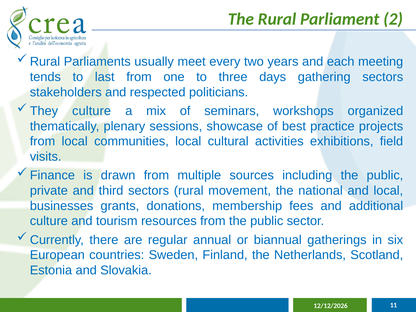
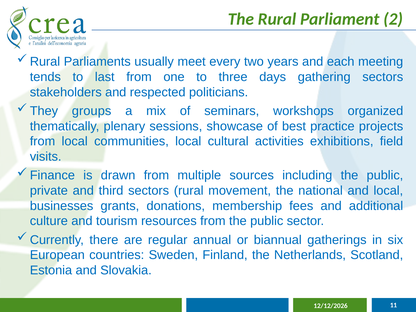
culture: culture -> groups (92, 111)
